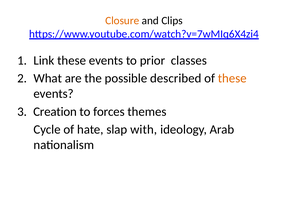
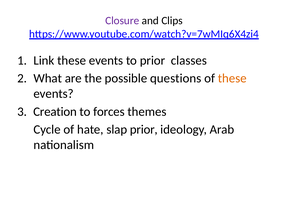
Closure colour: orange -> purple (122, 21)
described: described -> questions (176, 78)
slap with: with -> prior (144, 130)
